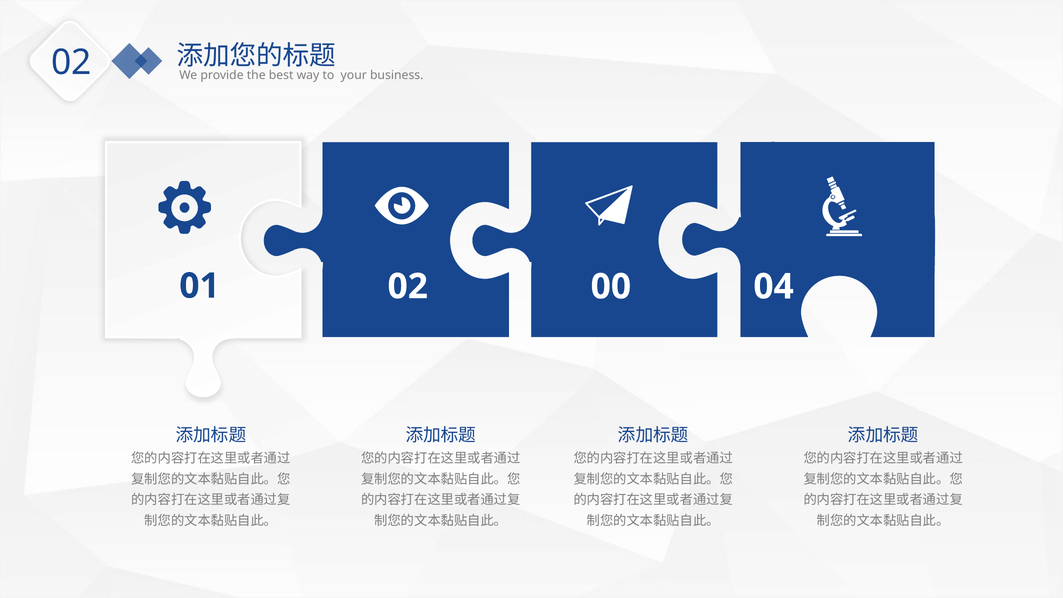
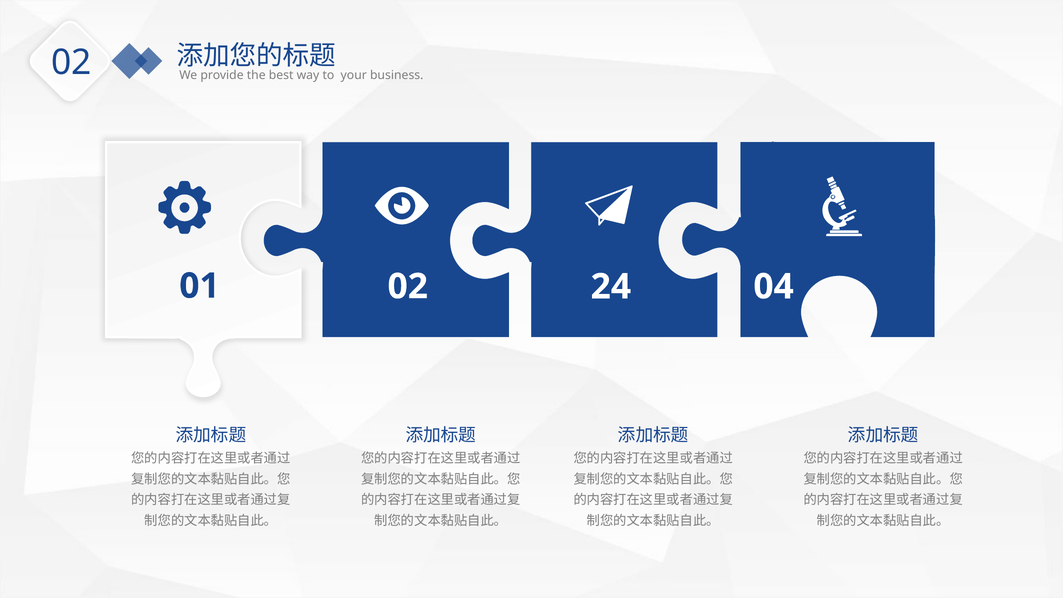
00: 00 -> 24 (611, 287)
